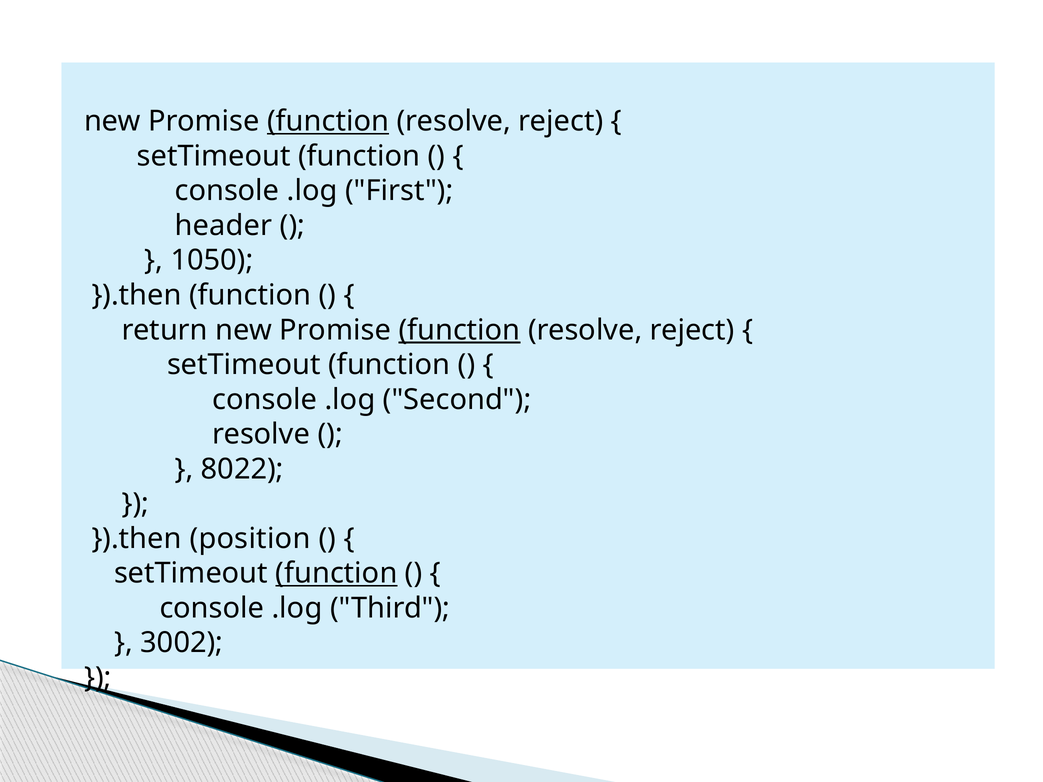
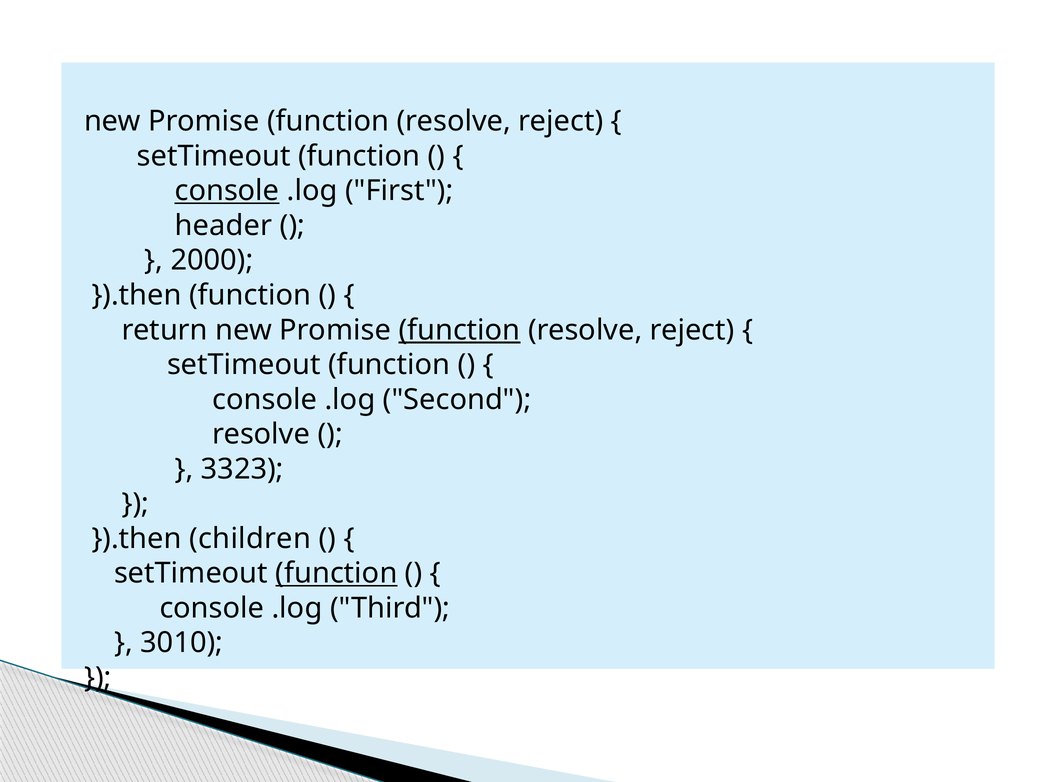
function underline: present -> none (328, 121)
console underline: none -> present (227, 191)
1050: 1050 -> 2000 (212, 261)
8022: 8022 -> 3323 (242, 469)
position: position -> children (250, 539)
3002: 3002 -> 3010 (182, 643)
